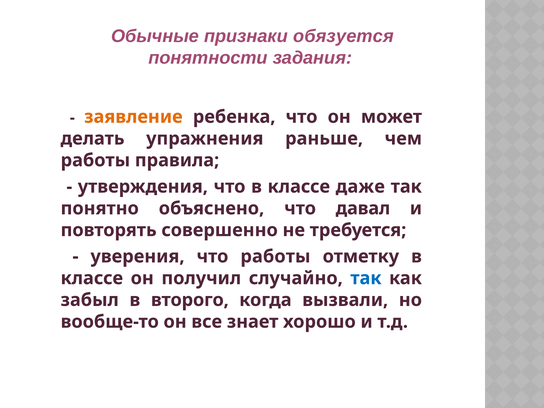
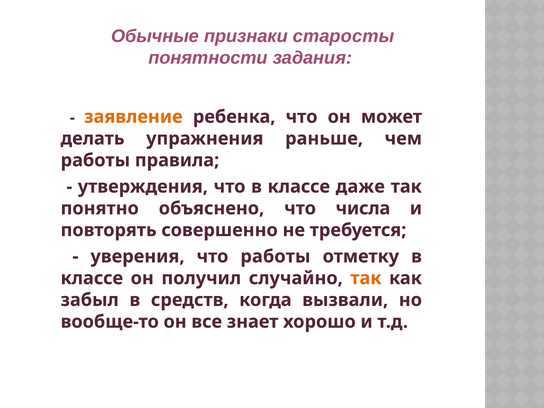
обязуется: обязуется -> старосты (343, 36)
давал: давал -> числа (363, 208)
так colour: blue -> orange (366, 278)
второго: второго -> средств (190, 300)
